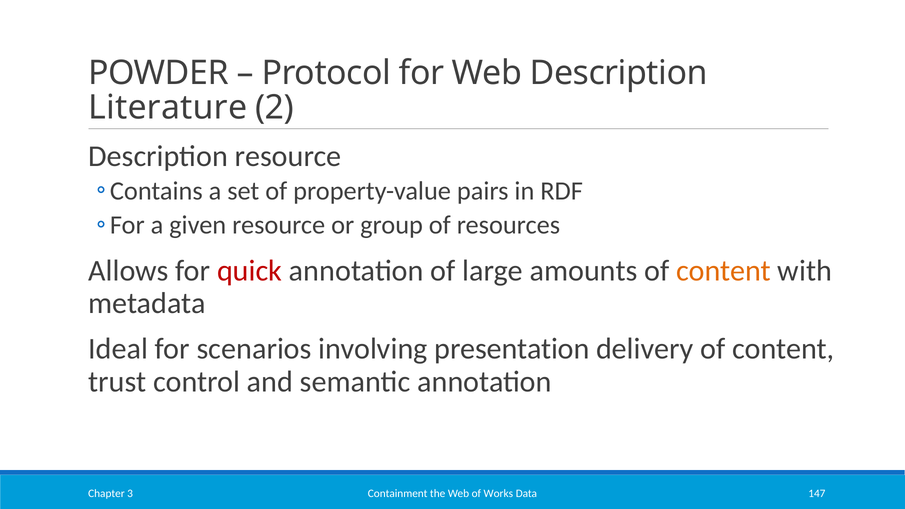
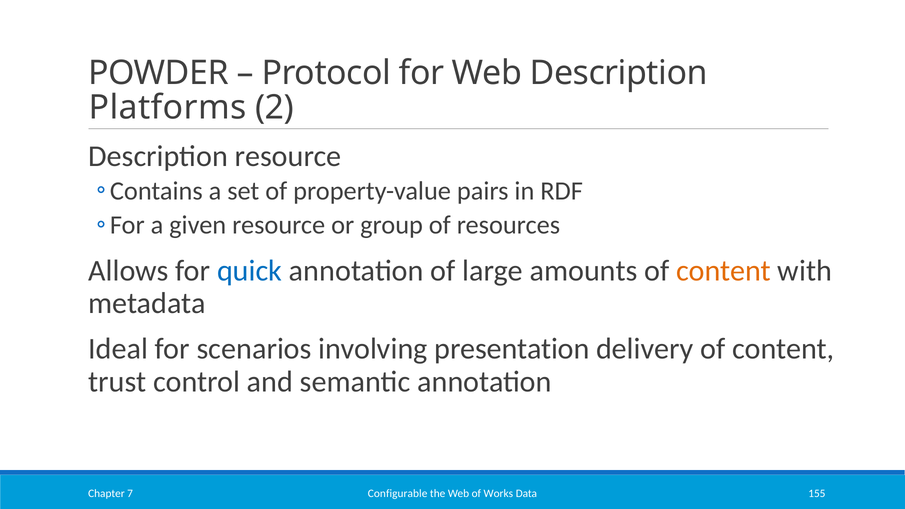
Literature: Literature -> Platforms (168, 107)
quick colour: red -> blue (250, 271)
Containment: Containment -> Configurable (398, 494)
147: 147 -> 155 (817, 494)
3: 3 -> 7 (130, 494)
